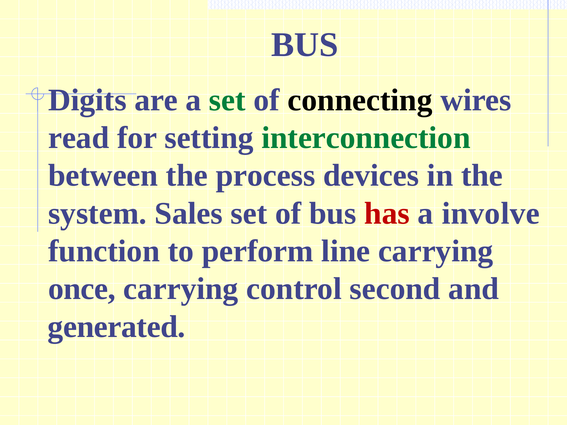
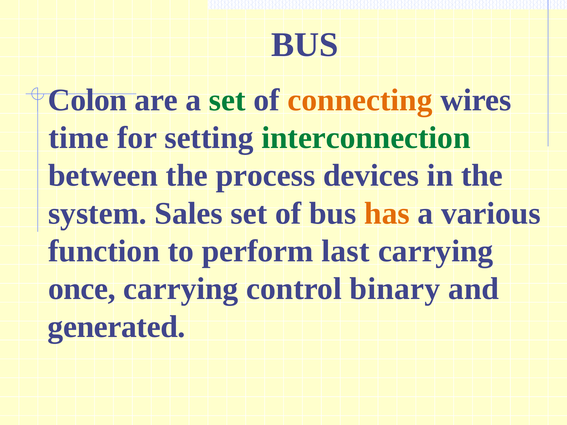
Digits: Digits -> Colon (88, 100)
connecting colour: black -> orange (360, 100)
read: read -> time (79, 138)
has colour: red -> orange (387, 214)
involve: involve -> various (491, 214)
line: line -> last (346, 251)
second: second -> binary (395, 289)
